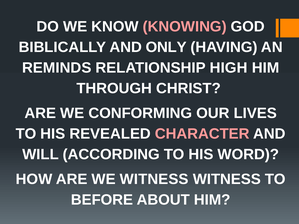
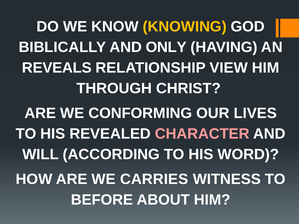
KNOWING colour: pink -> yellow (185, 27)
REMINDS: REMINDS -> REVEALS (57, 68)
HIGH: HIGH -> VIEW (229, 68)
WE WITNESS: WITNESS -> CARRIES (154, 179)
